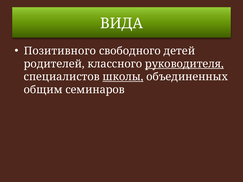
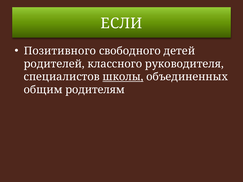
ВИДА: ВИДА -> ЕСЛИ (121, 24)
руководителя underline: present -> none (184, 64)
семинаров: семинаров -> родителям (95, 90)
